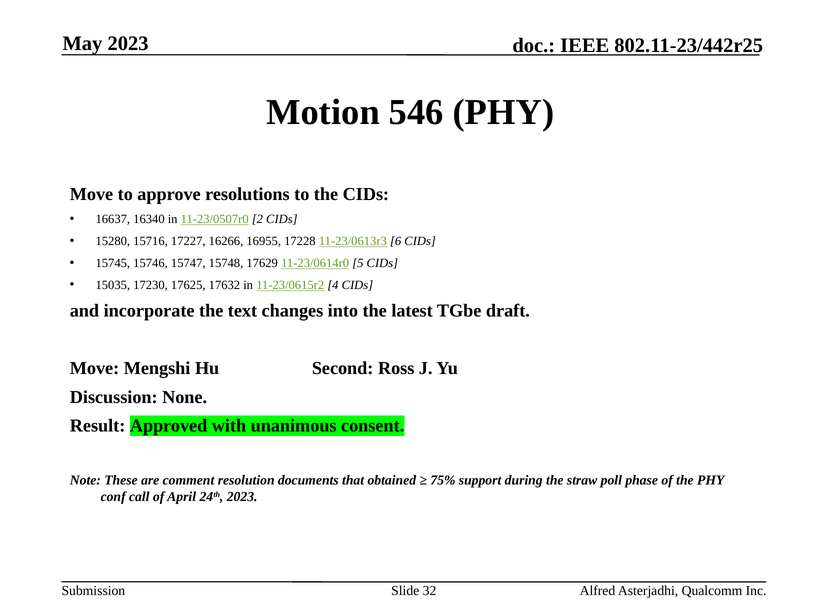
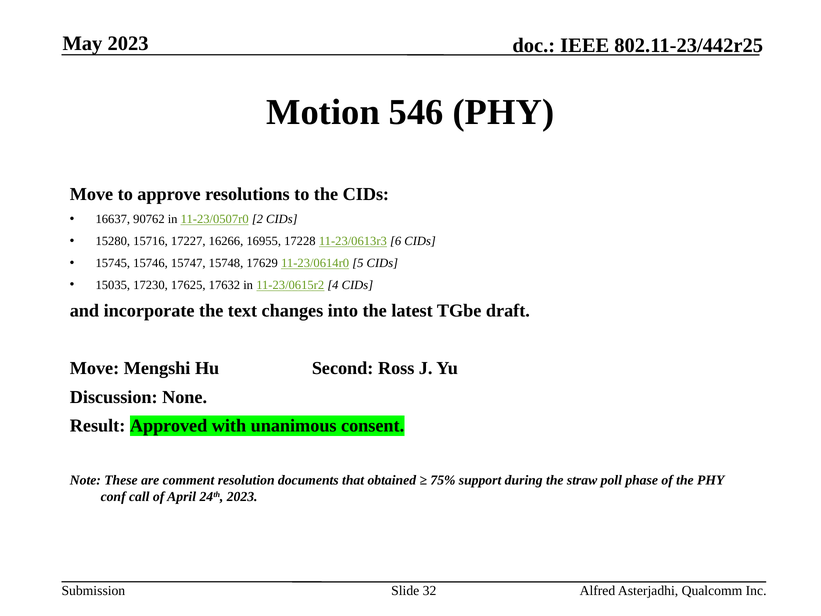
16340: 16340 -> 90762 (149, 219)
